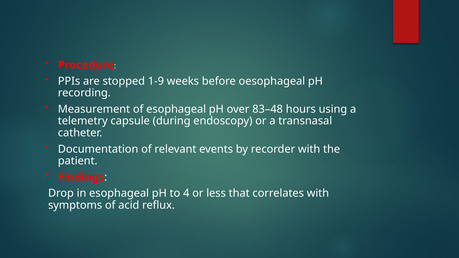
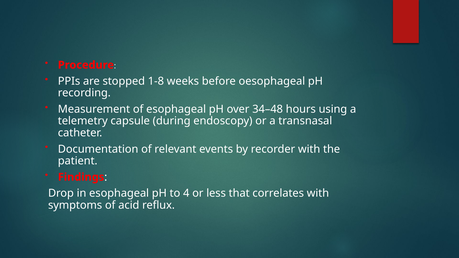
1-9: 1-9 -> 1-8 (156, 81)
83–48: 83–48 -> 34–48 (268, 109)
